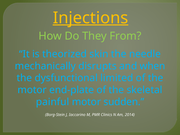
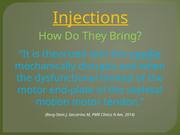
From: From -> Bring (126, 36)
needle underline: none -> present (145, 54)
painful: painful -> motion (53, 102)
sudden: sudden -> tendon (124, 102)
